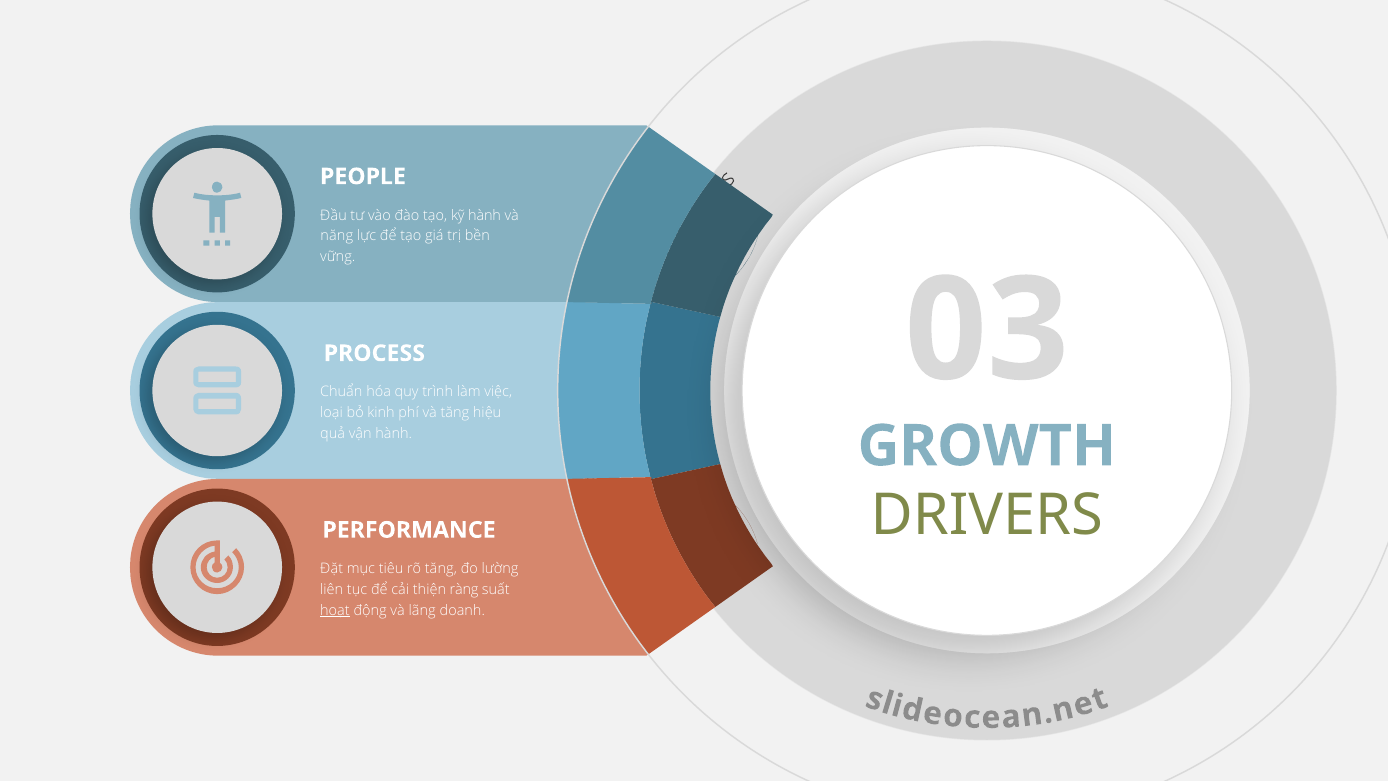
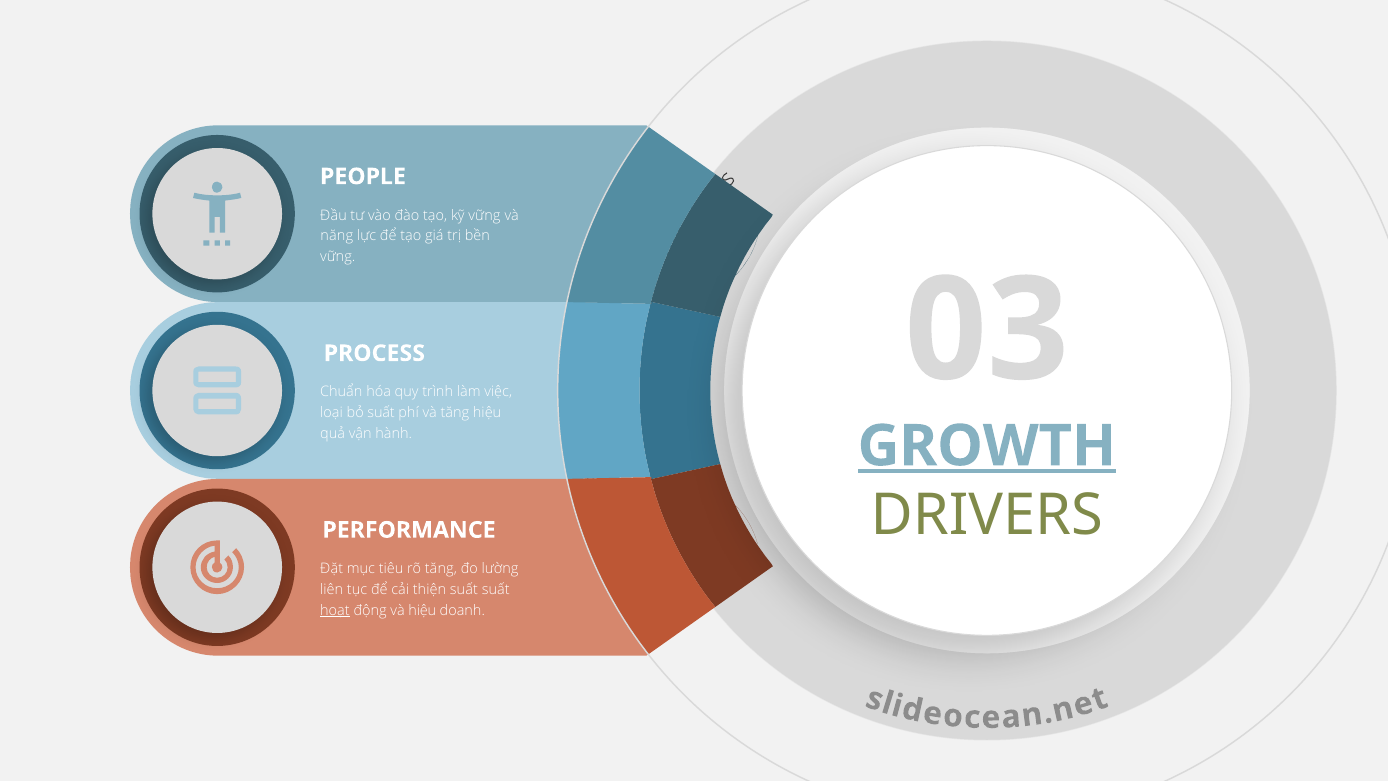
kỹ hành: hành -> vững (484, 215)
bỏ kinh: kinh -> suất (381, 413)
GROWTH underline: none -> present (987, 446)
thiện ràng: ràng -> suất (464, 589)
và lãng: lãng -> hiệu (422, 610)
